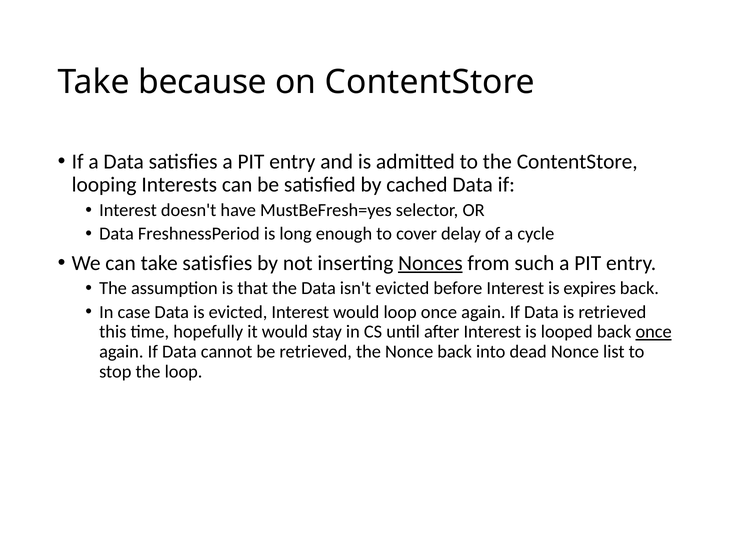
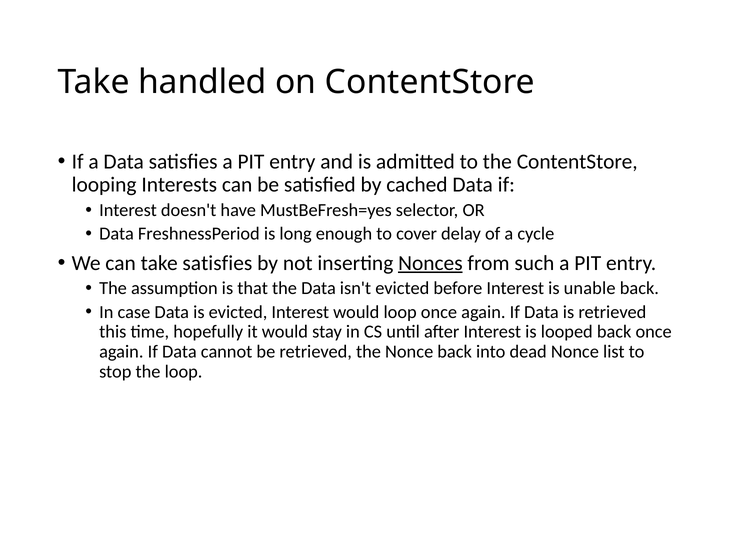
because: because -> handled (202, 82)
expires: expires -> unable (590, 289)
once underline: present -> none (654, 332)
